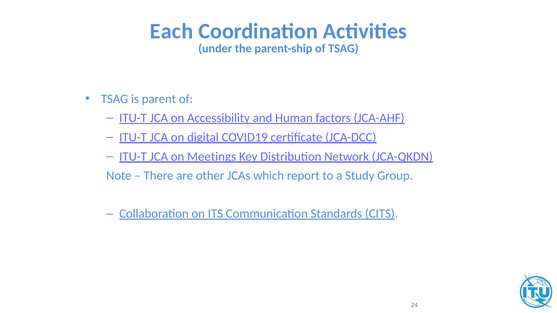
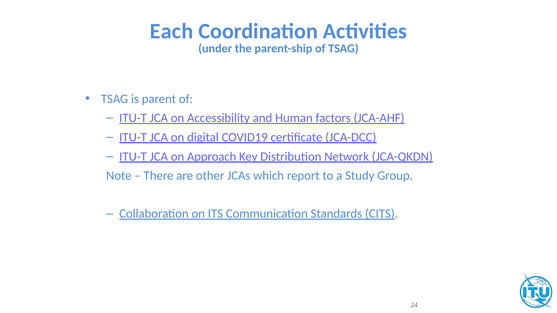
Meetings: Meetings -> Approach (212, 157)
